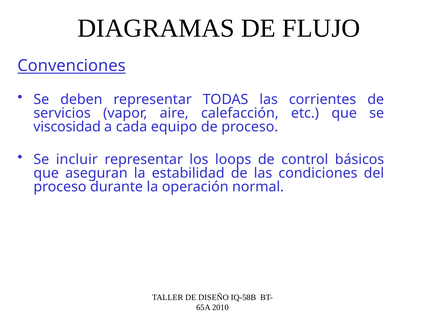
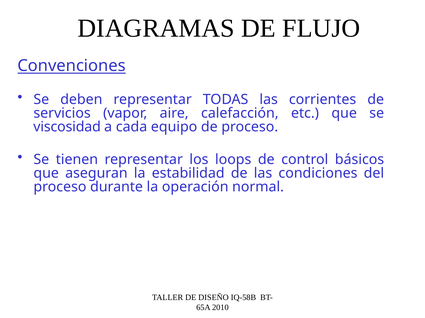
incluir: incluir -> tienen (77, 160)
